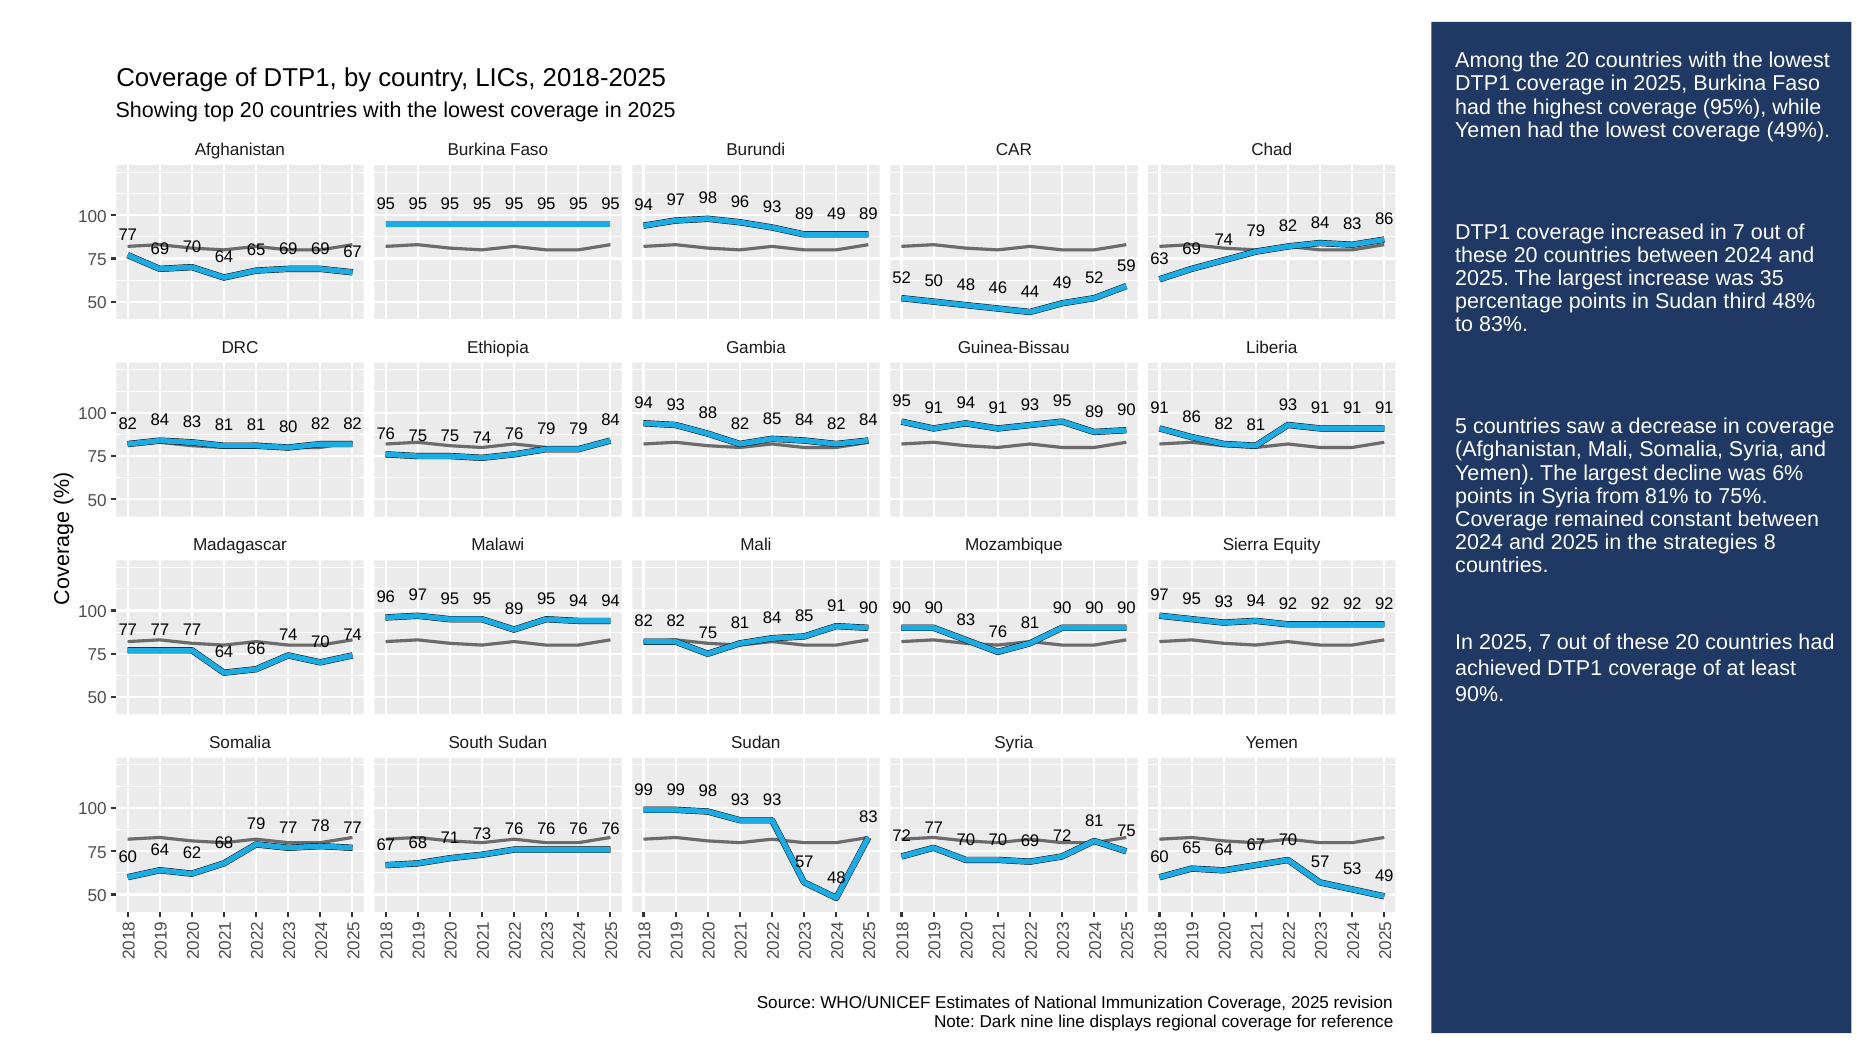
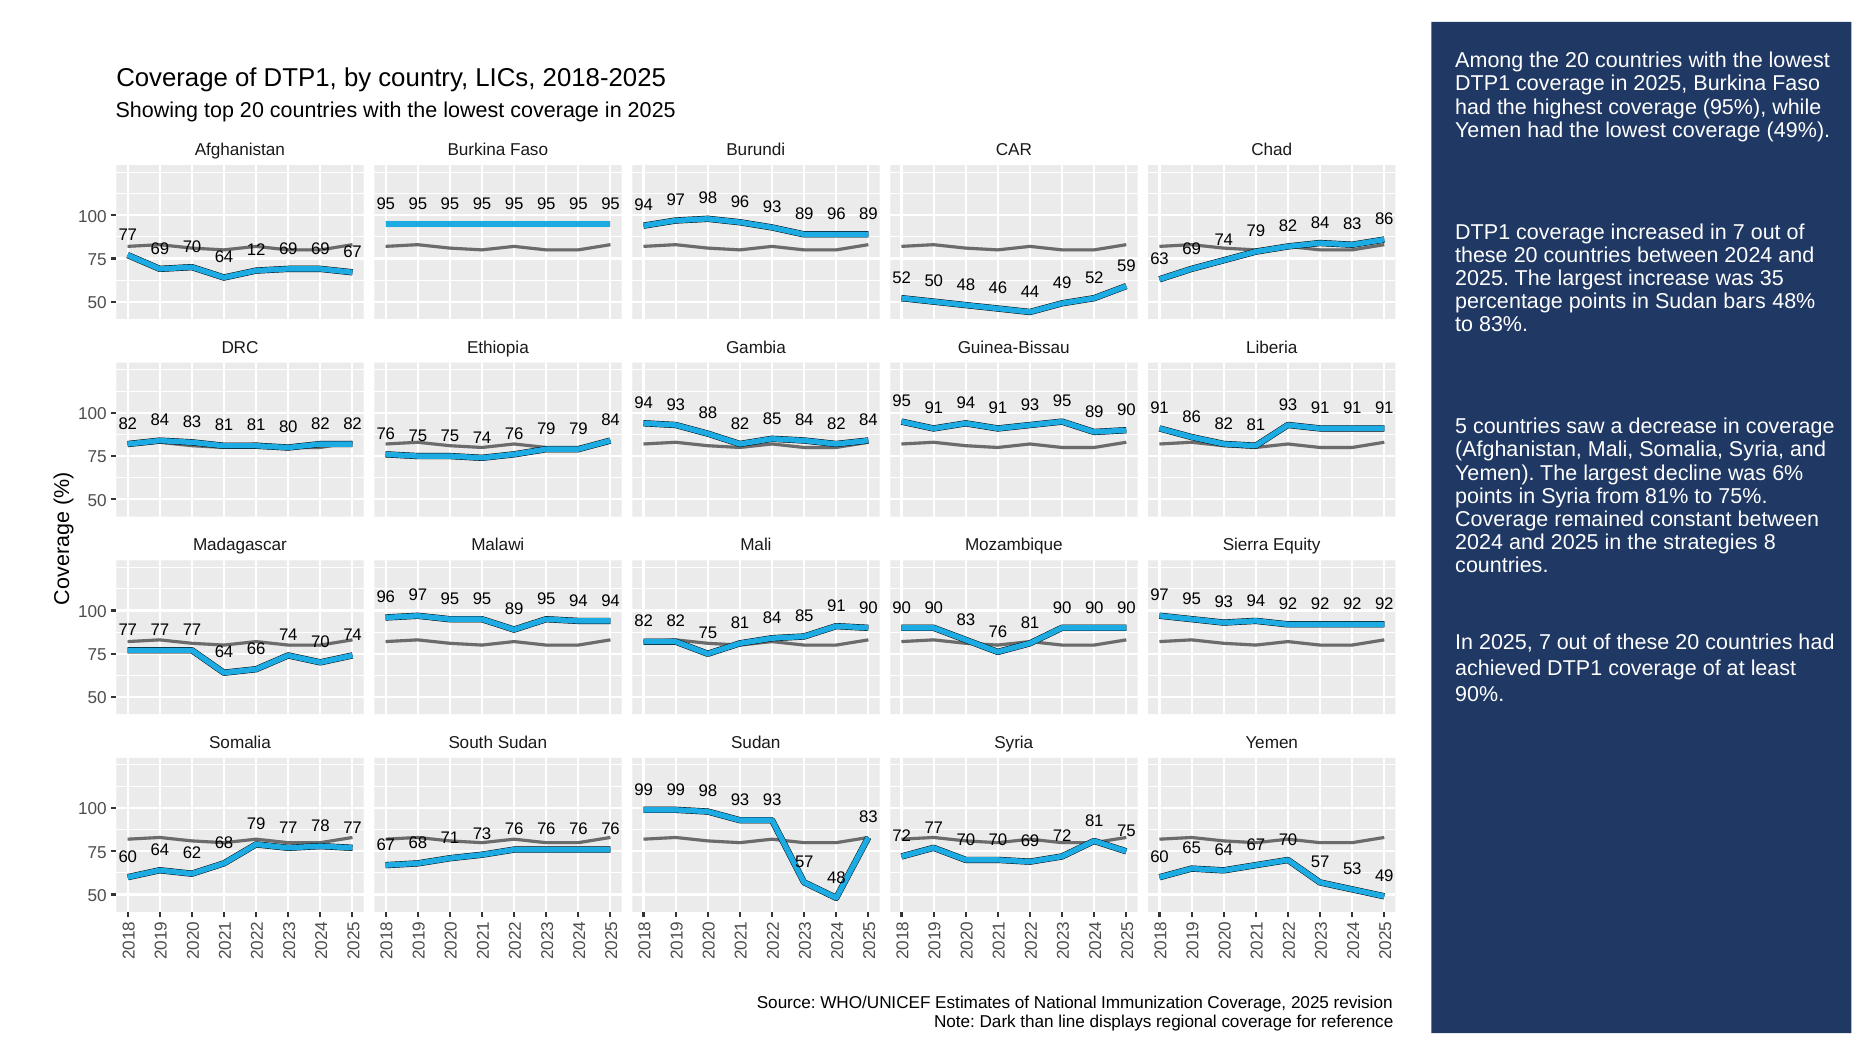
89 49: 49 -> 96 (836, 214)
64 65: 65 -> 12 (256, 250)
third: third -> bars (1745, 302)
nine: nine -> than (1037, 1021)
